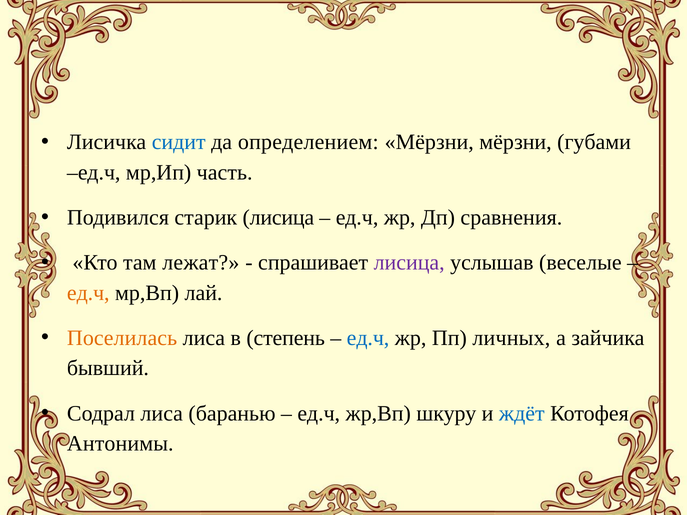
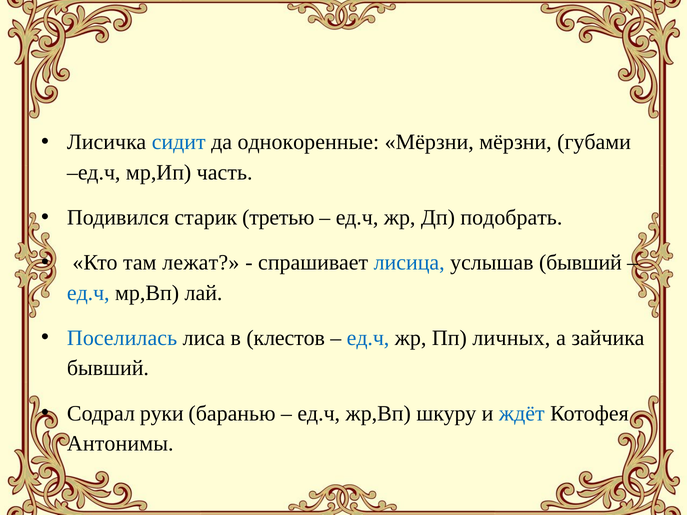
определением: определением -> однокоренные (308, 142)
старик лисица: лисица -> третью (278, 218)
сравнения: сравнения -> подобрать (511, 218)
лисица colour: purple -> blue (409, 263)
услышав веселые: веселые -> бывший (580, 263)
ед.ч colour: orange -> blue (88, 293)
Поселилась colour: orange -> blue (122, 338)
степень: степень -> клестов (286, 338)
Содрал лиса: лиса -> руки (162, 414)
